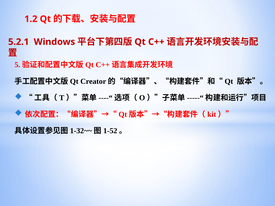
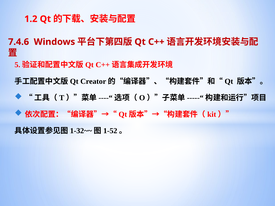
5.2.1: 5.2.1 -> 7.4.6 (19, 42)
